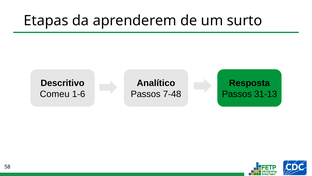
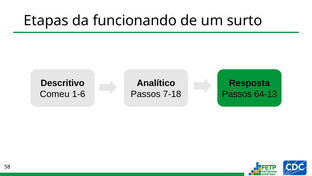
aprenderem: aprenderem -> funcionando (135, 20)
31-13: 31-13 -> 64-13 (266, 94)
7-48: 7-48 -> 7-18 (172, 94)
